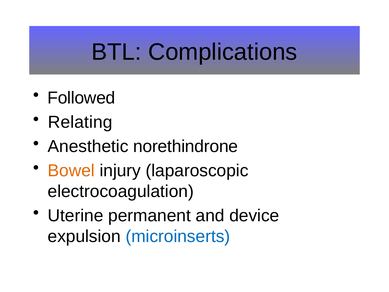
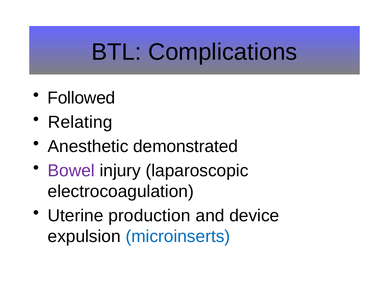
norethindrone: norethindrone -> demonstrated (186, 146)
Bowel colour: orange -> purple (71, 170)
permanent: permanent -> production (149, 215)
